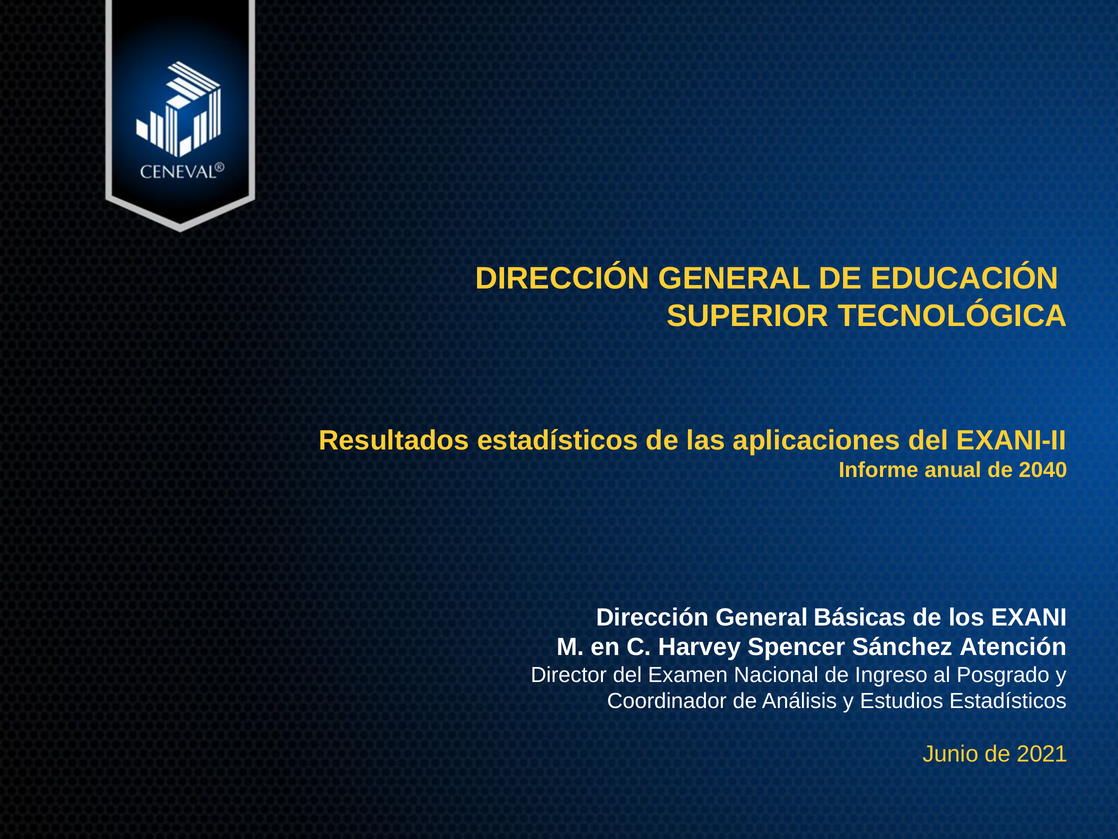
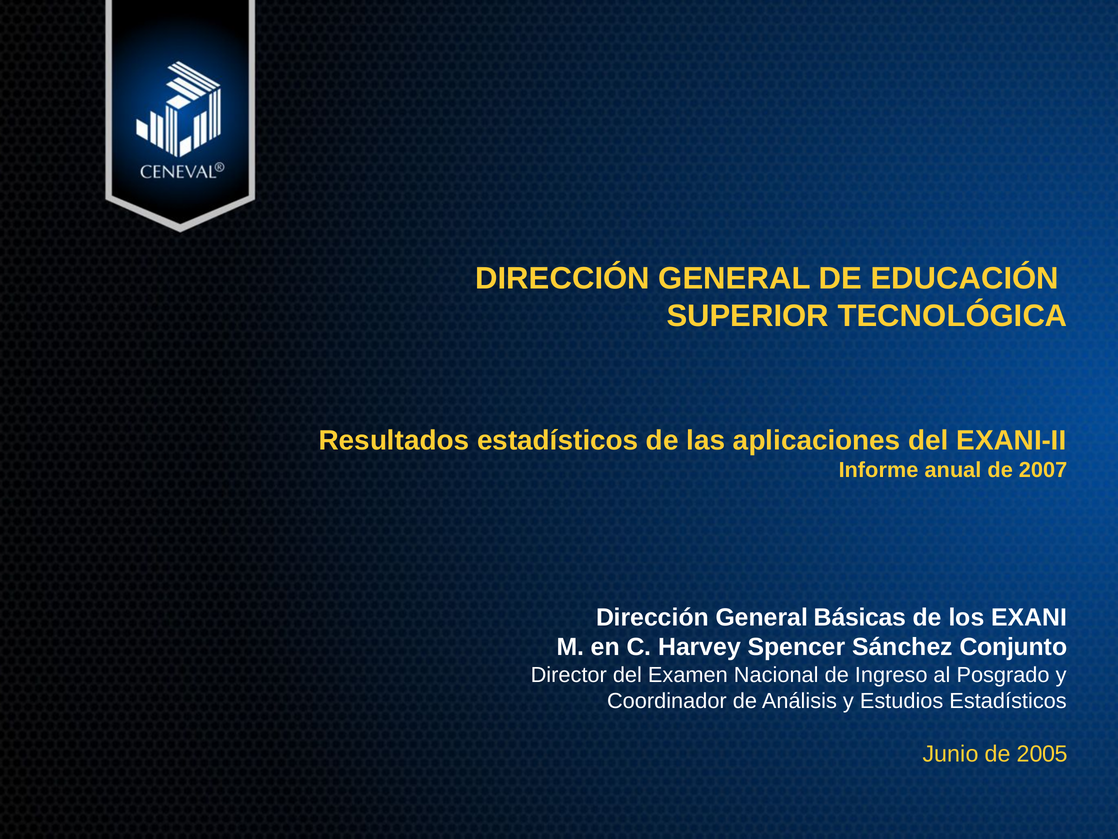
2040: 2040 -> 2007 (1043, 470)
Atención: Atención -> Conjunto (1013, 647)
2021: 2021 -> 2005 (1042, 754)
